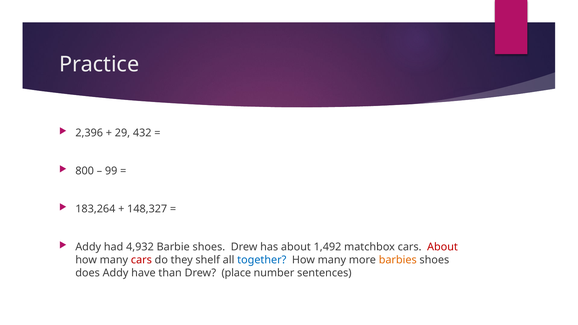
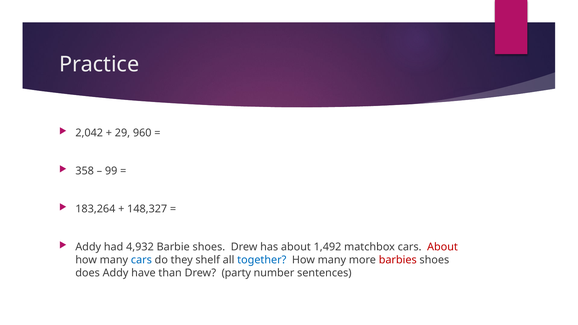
2,396: 2,396 -> 2,042 (89, 133)
432: 432 -> 960 (142, 133)
800: 800 -> 358 (85, 171)
cars colour: red -> blue (141, 260)
barbies colour: orange -> red (398, 260)
place: place -> party (236, 273)
